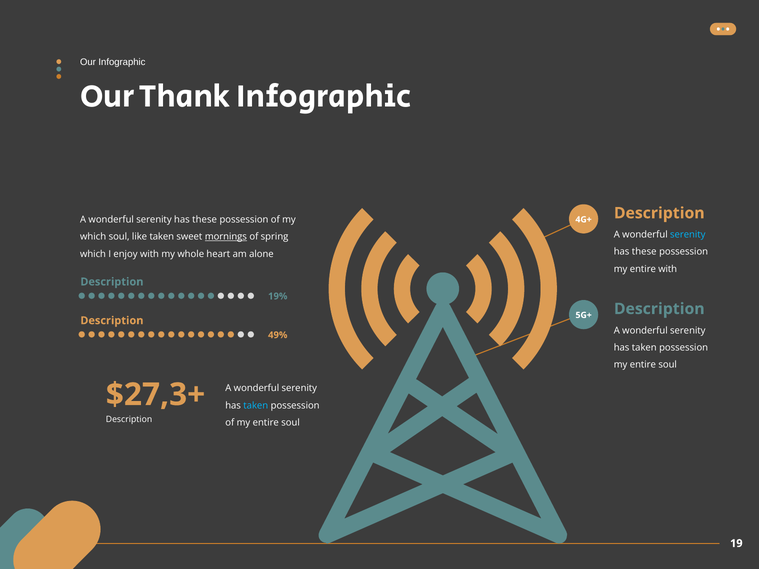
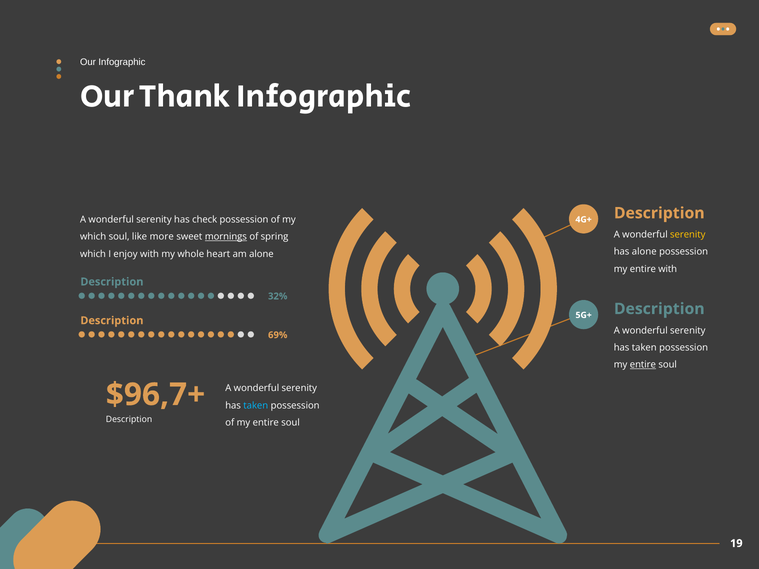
these: these -> check (205, 220)
serenity colour: light blue -> yellow (688, 235)
like taken: taken -> more (162, 237)
these: these -> alone (644, 252)
19%: 19% -> 32% (278, 296)
49%: 49% -> 69% (278, 335)
entire underline: none -> present (643, 365)
$27,3+: $27,3+ -> $96,7+ (156, 395)
